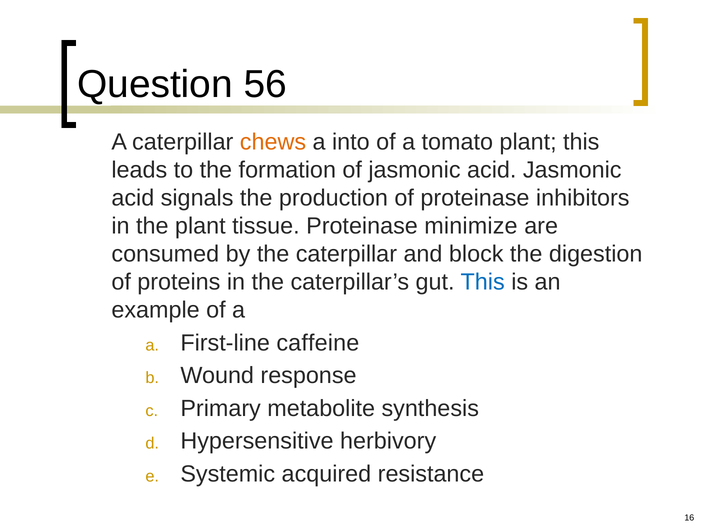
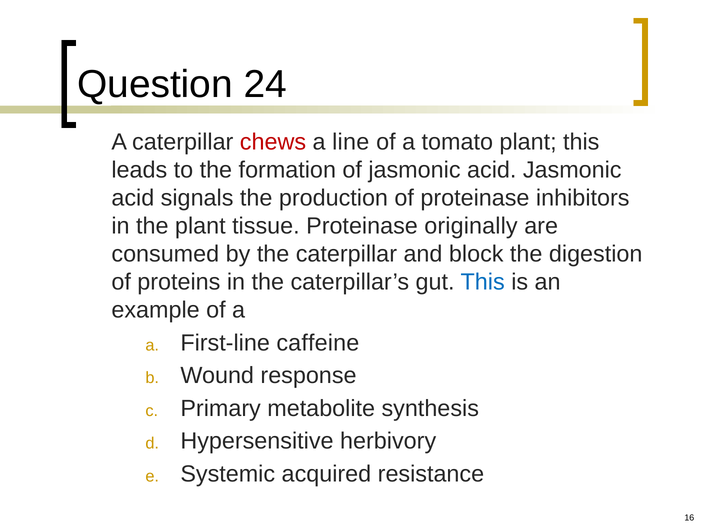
56: 56 -> 24 (265, 84)
chews colour: orange -> red (273, 142)
into: into -> line (351, 142)
minimize: minimize -> originally (471, 226)
